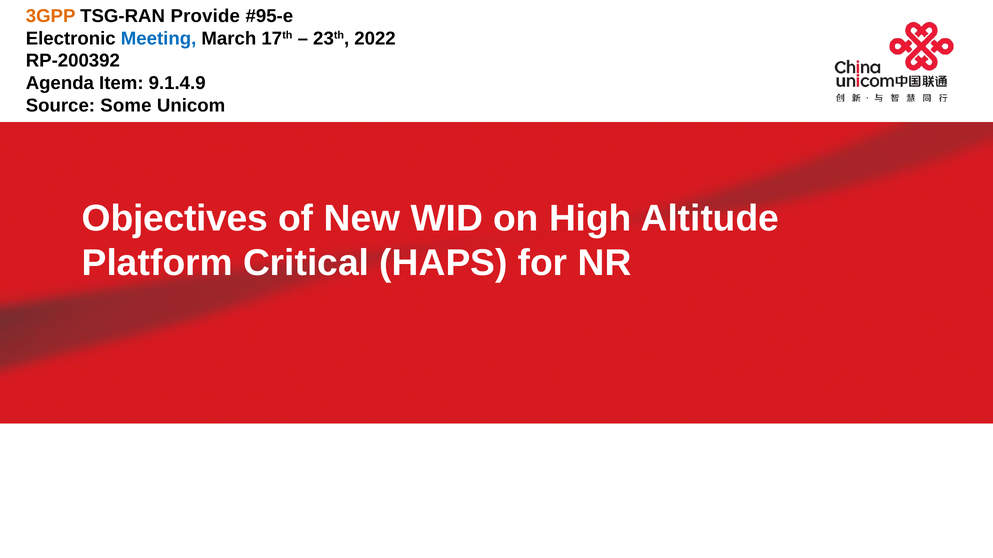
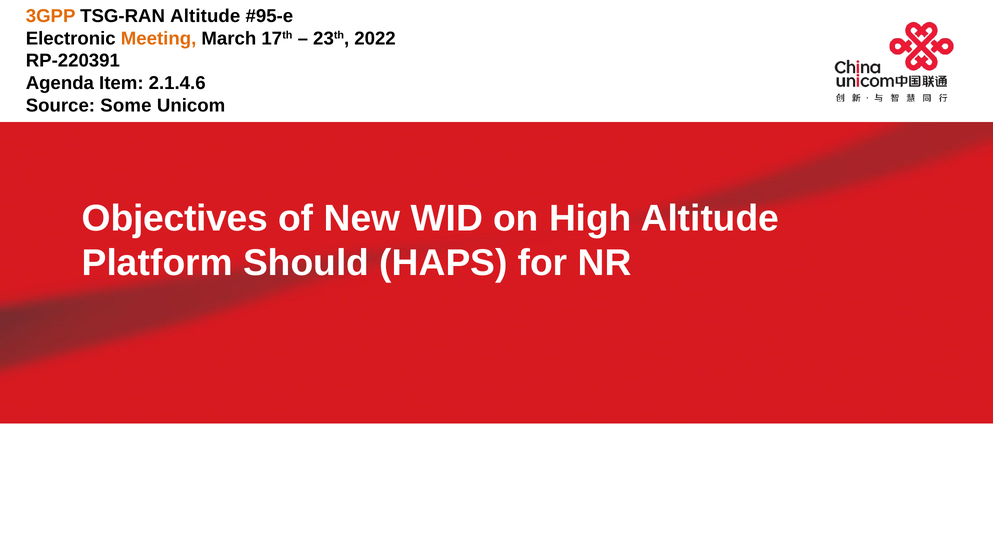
TSG-RAN Provide: Provide -> Altitude (205, 16)
Meeting colour: blue -> orange (159, 38)
RP-200392: RP-200392 -> RP-220391 (73, 61)
9.1.4.9: 9.1.4.9 -> 2.1.4.6 (177, 83)
Critical: Critical -> Should (306, 263)
